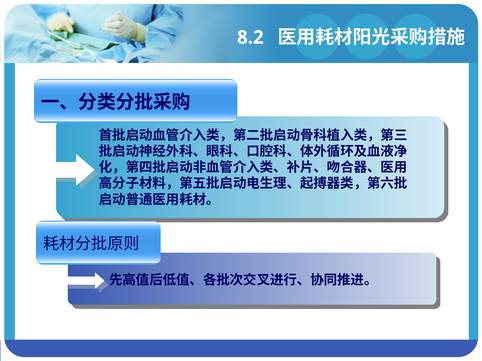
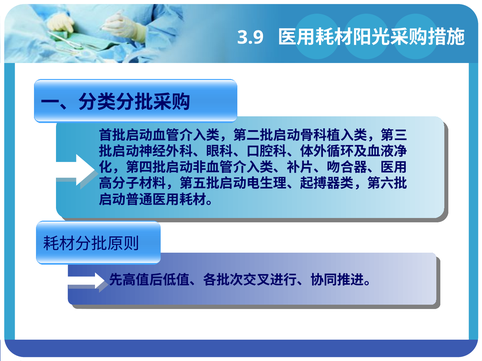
8.2: 8.2 -> 3.9 (250, 38)
